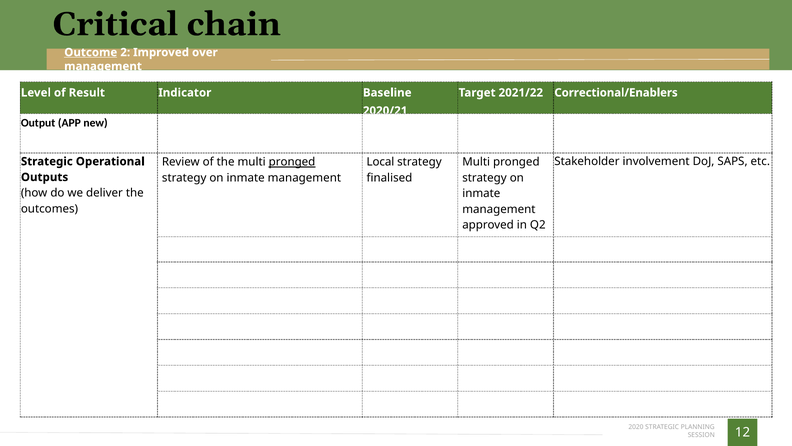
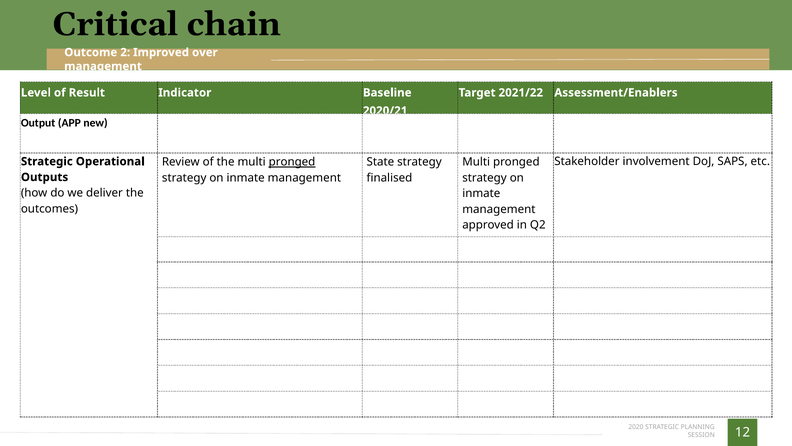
Outcome underline: present -> none (91, 52)
Correctional/Enablers: Correctional/Enablers -> Assessment/Enablers (616, 93)
Local: Local -> State (380, 162)
